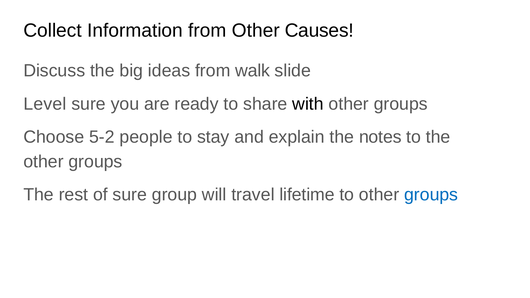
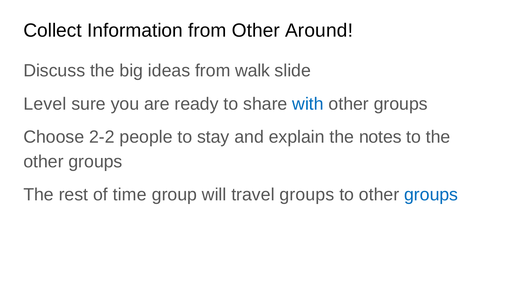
Causes: Causes -> Around (319, 31)
with colour: black -> blue (308, 104)
5-2: 5-2 -> 2-2 (102, 137)
of sure: sure -> time (130, 195)
travel lifetime: lifetime -> groups (307, 195)
